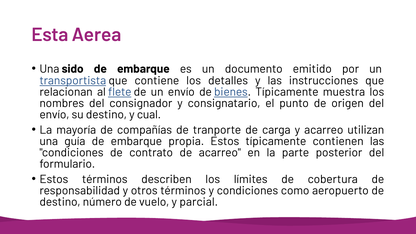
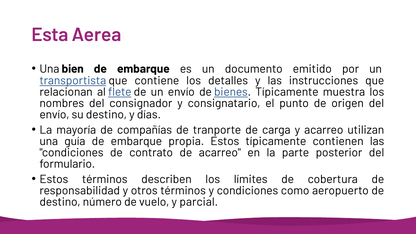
sido: sido -> bien (73, 69)
cual: cual -> días (149, 115)
